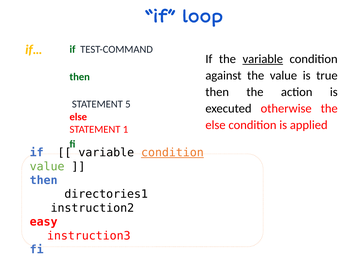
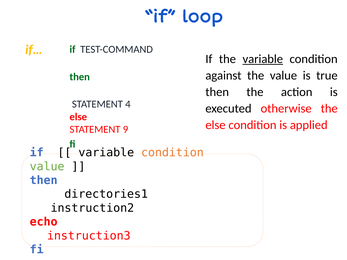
5: 5 -> 4 (128, 104)
1: 1 -> 9 (126, 130)
condition underline: present -> none (172, 153)
easy: easy -> echo (44, 222)
